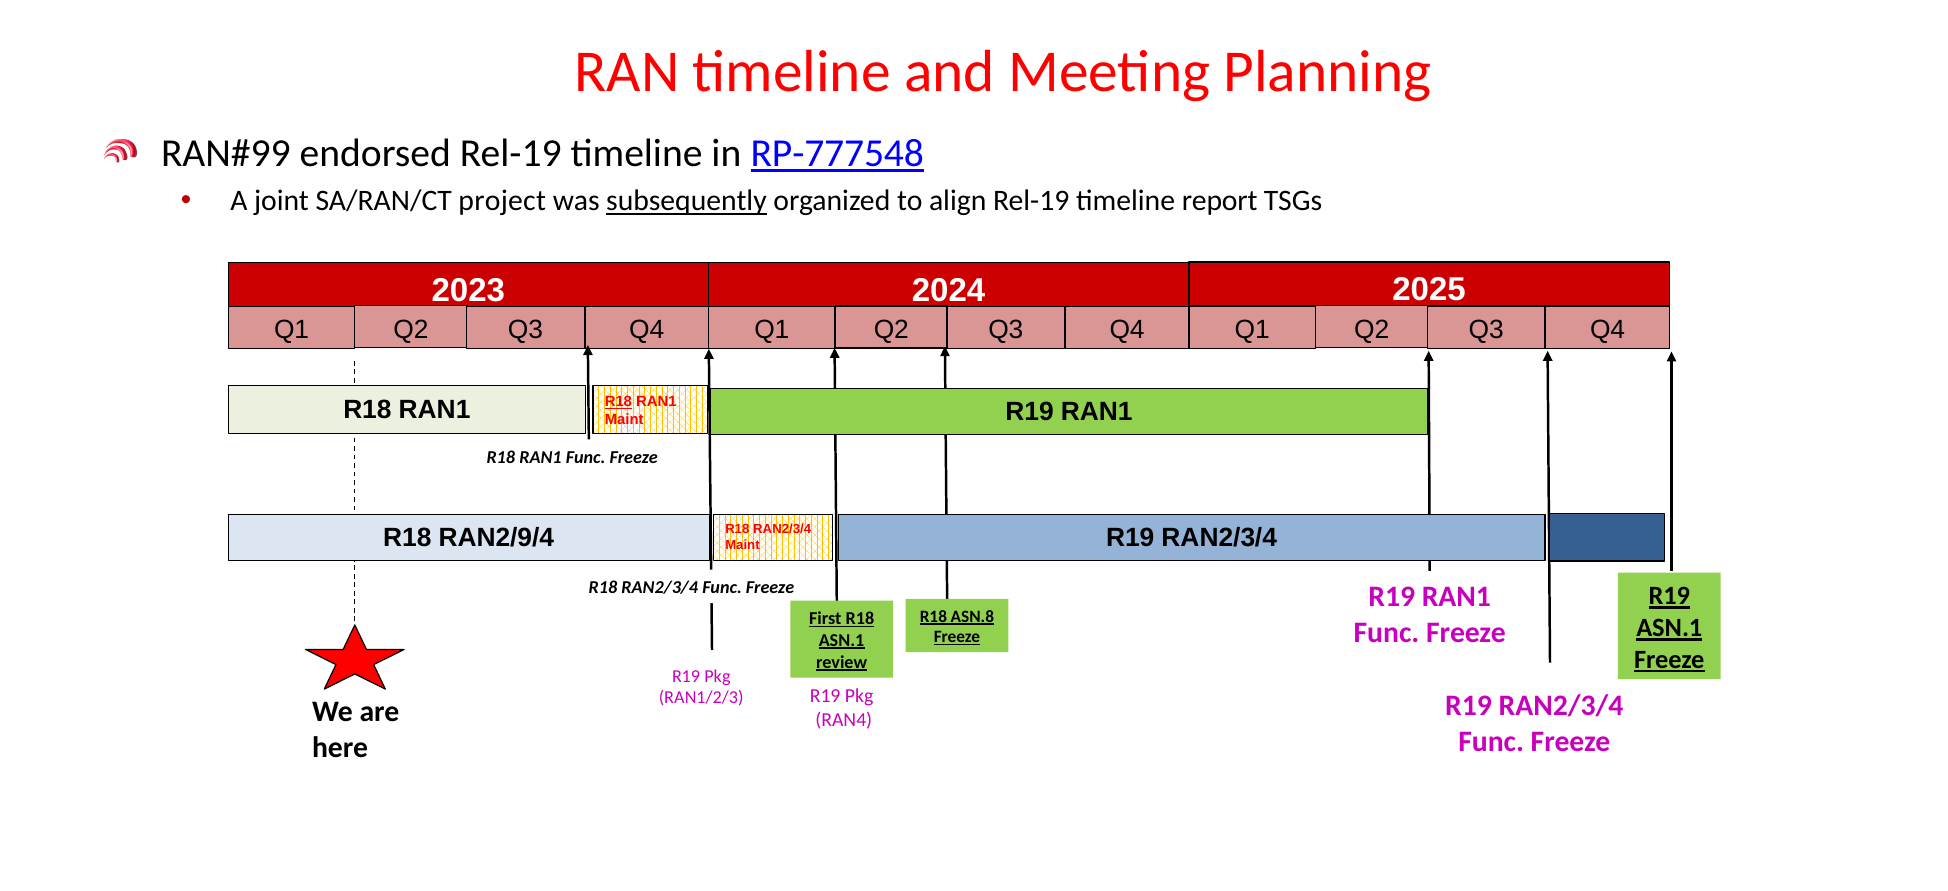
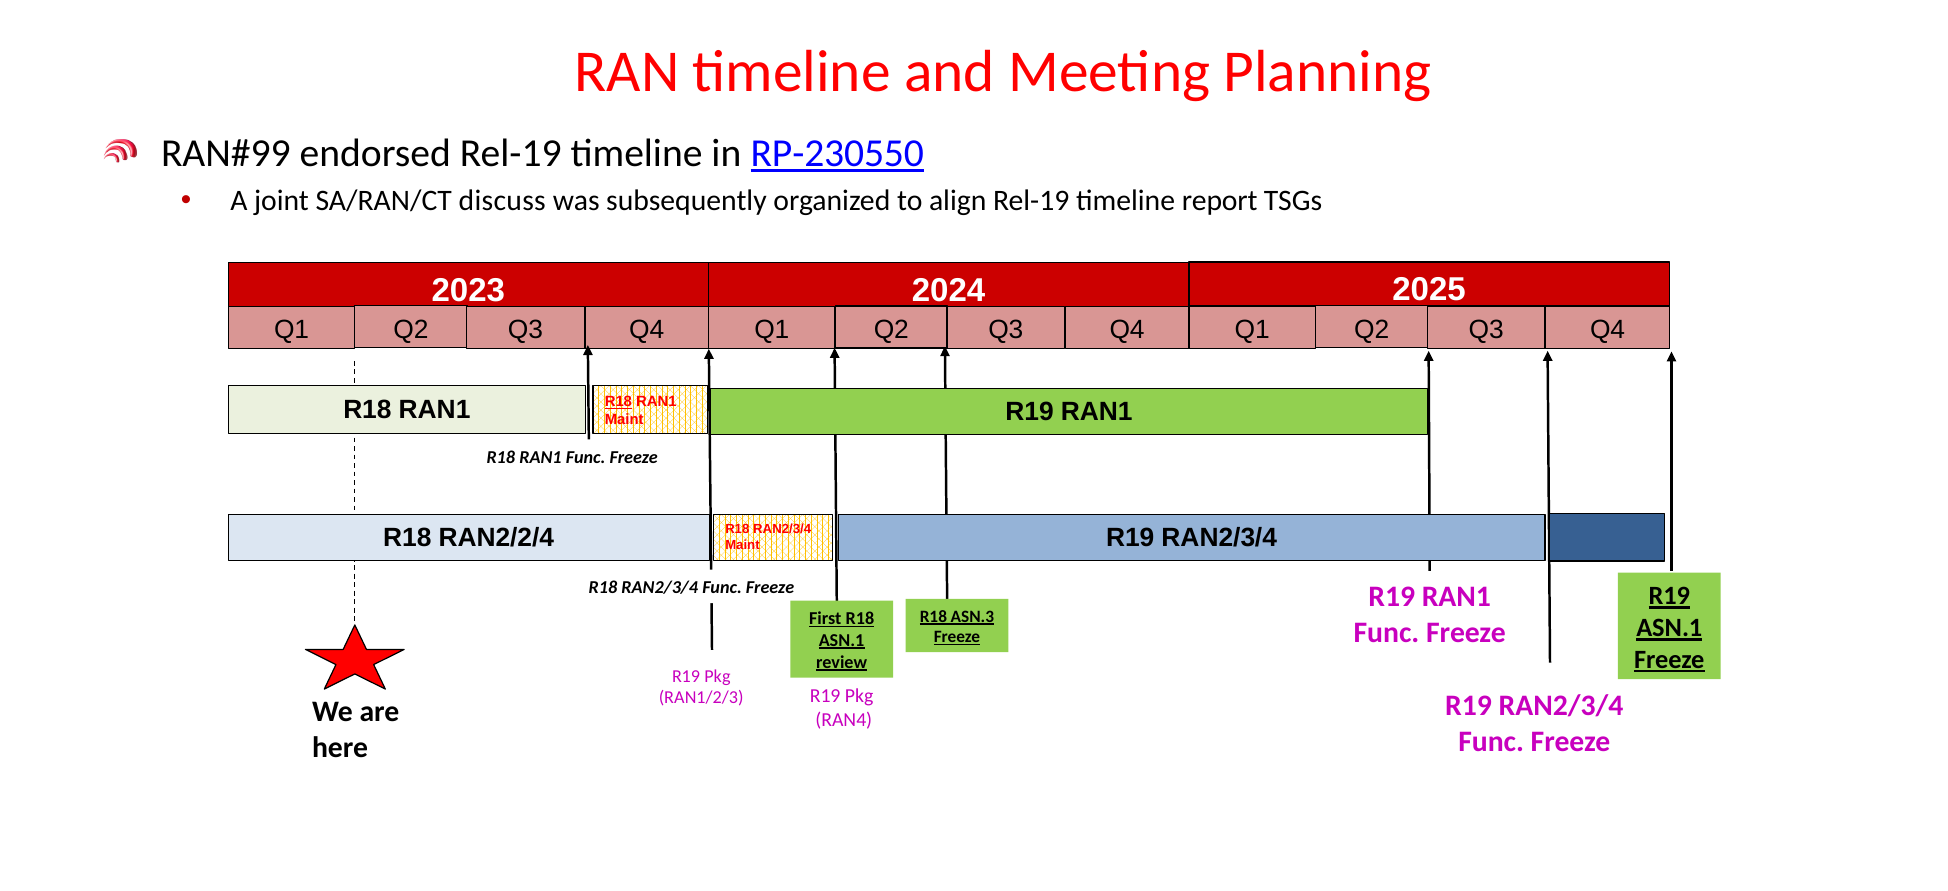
RP-777548: RP-777548 -> RP-230550 (837, 153)
project: project -> discuss (502, 201)
subsequently underline: present -> none (686, 201)
RAN2/9/4: RAN2/9/4 -> RAN2/2/4 (496, 538)
ASN.8: ASN.8 -> ASN.3 (972, 616)
